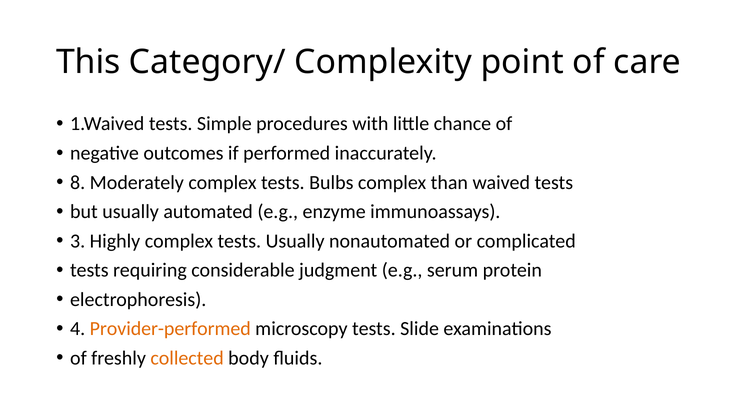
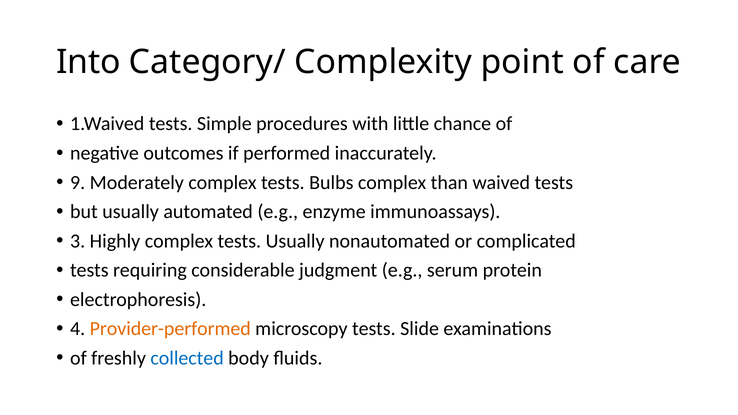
This: This -> Into (88, 62)
8: 8 -> 9 (78, 182)
collected colour: orange -> blue (187, 358)
